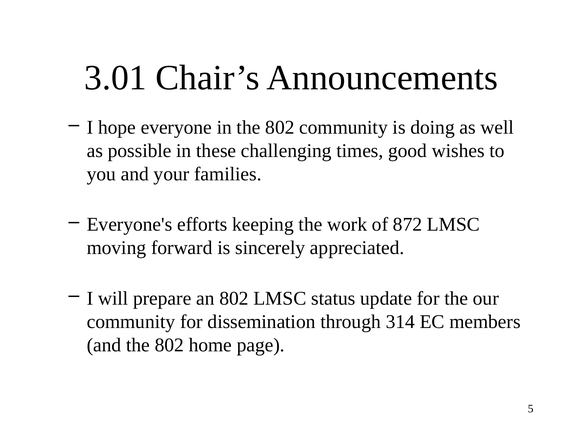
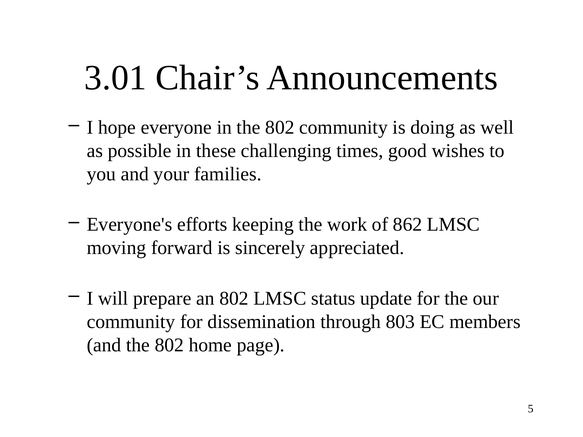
872: 872 -> 862 (408, 225)
314: 314 -> 803 (400, 322)
